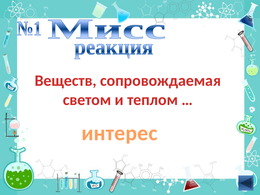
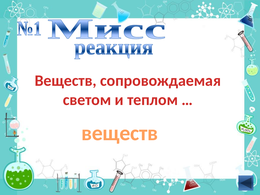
интерес: интерес -> веществ (120, 133)
